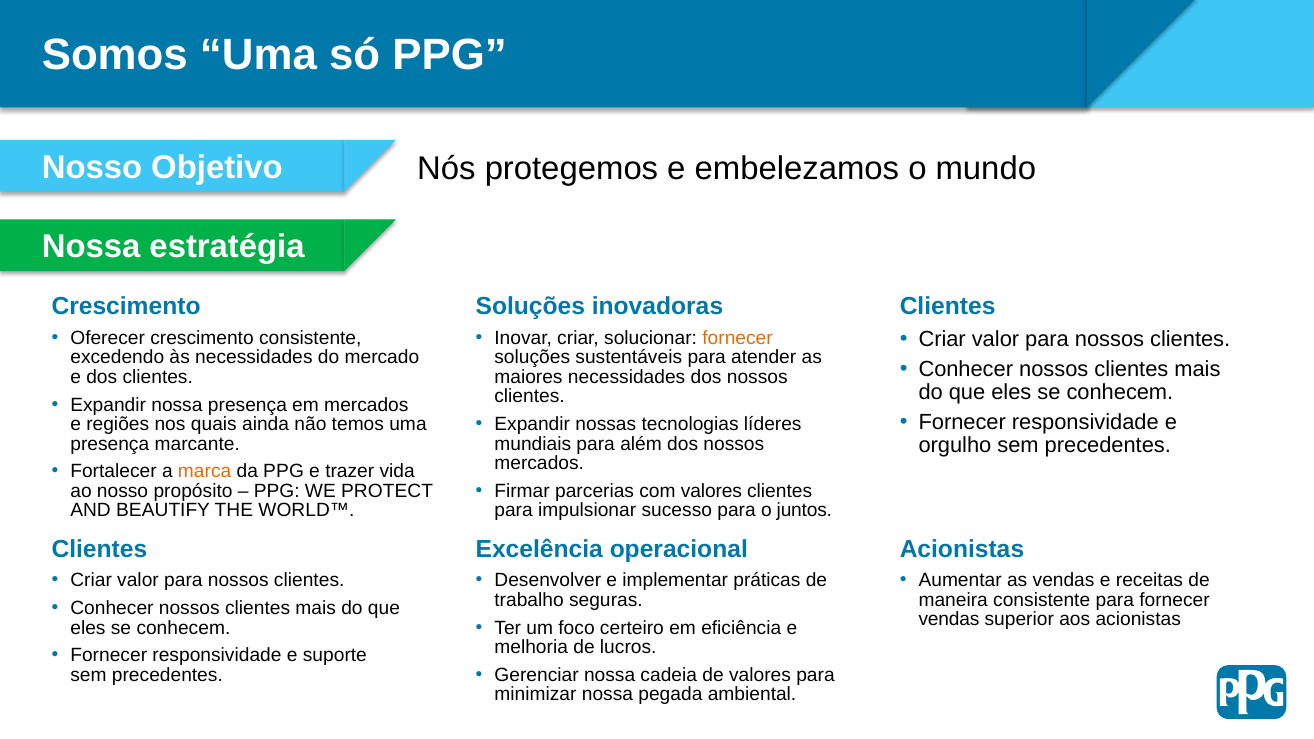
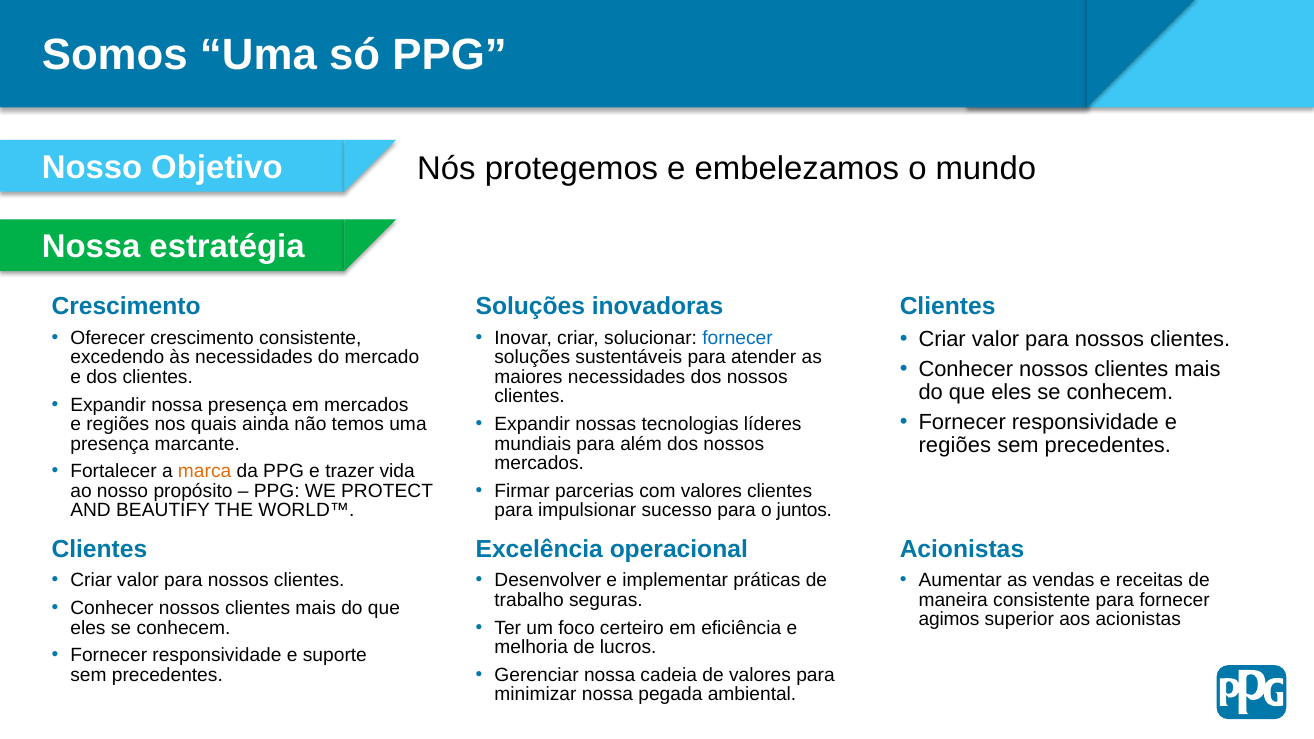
fornecer colour: orange -> blue (738, 338)
orgulho: orgulho -> regiões (955, 445)
vendas: vendas -> agimos (949, 620)
